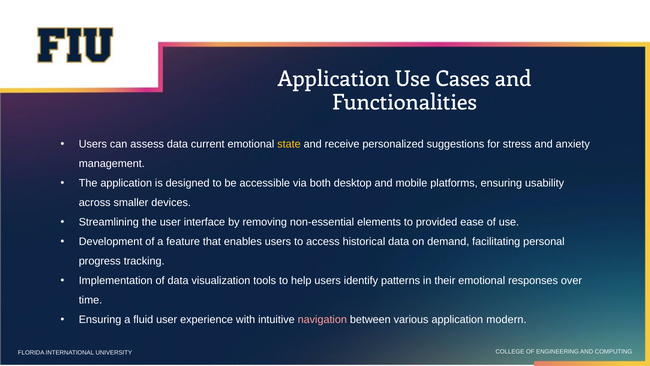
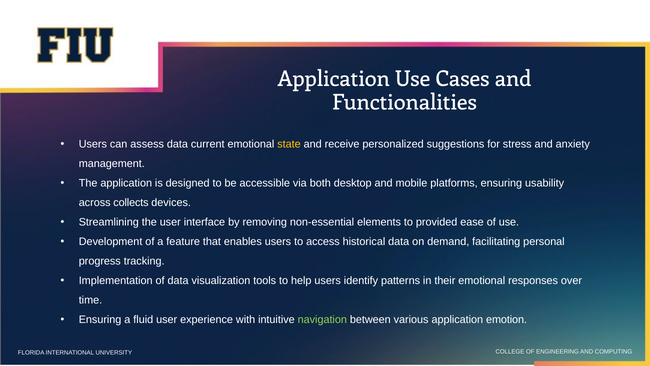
smaller: smaller -> collects (131, 202)
navigation colour: pink -> light green (322, 319)
modern: modern -> emotion (507, 319)
